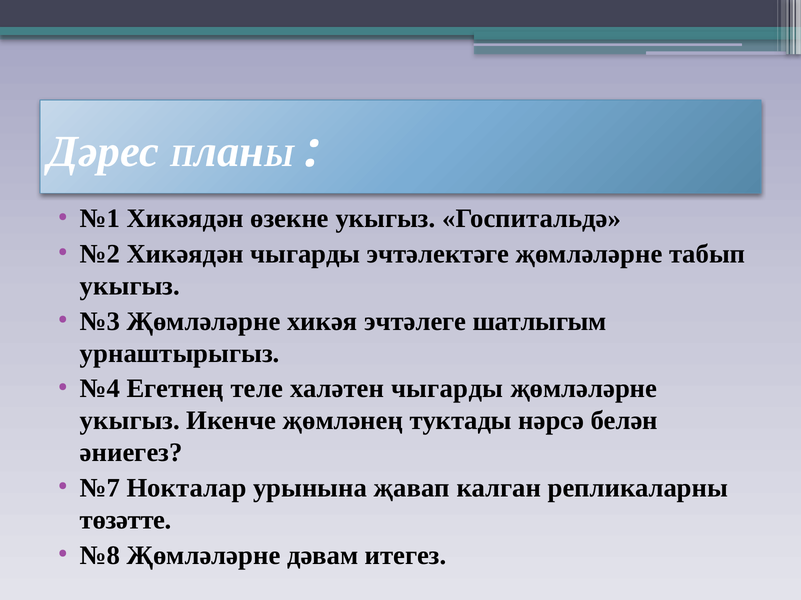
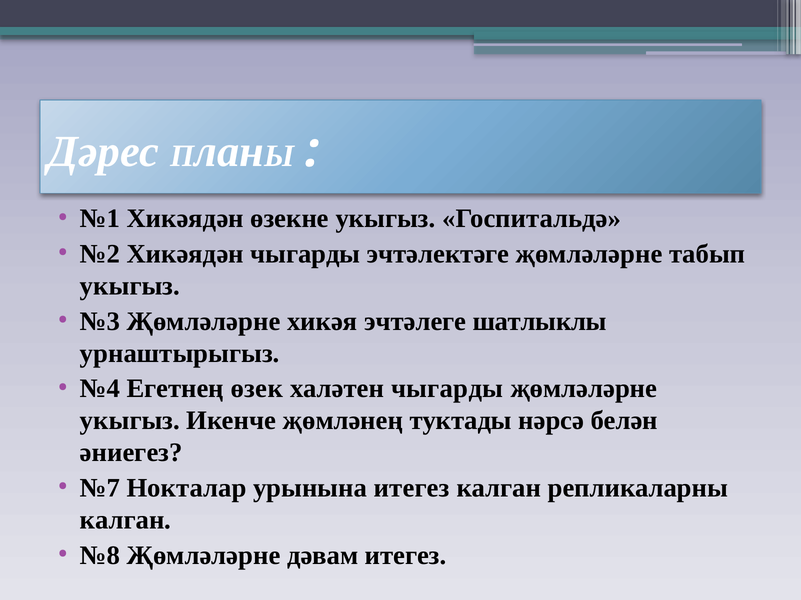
шатлыгым: шатлыгым -> шатлыклы (540, 322)
теле: теле -> өзек (257, 389)
урынына җавап: җавап -> итегез (412, 489)
төзәтте: төзәтте -> калган (126, 521)
